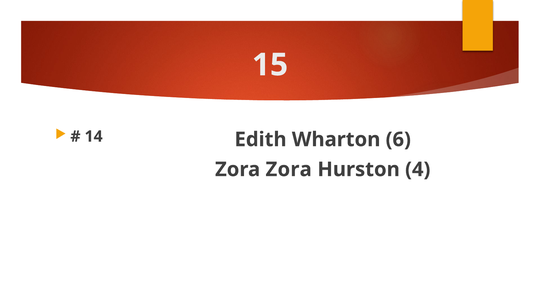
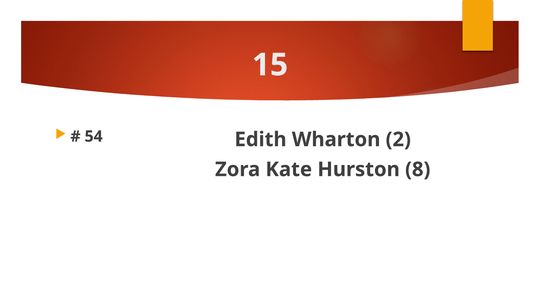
14: 14 -> 54 (94, 136)
6: 6 -> 2 (398, 139)
Zora Zora: Zora -> Kate (289, 169)
4: 4 -> 8 (418, 169)
